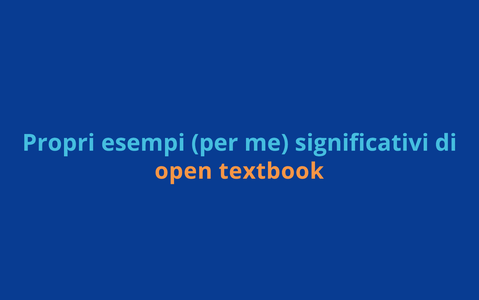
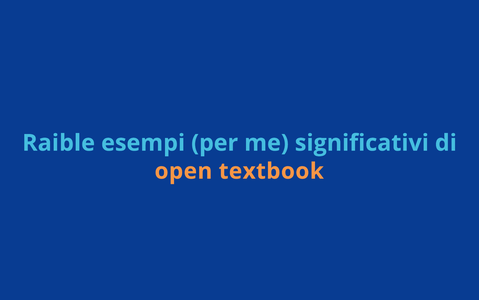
Propri: Propri -> Raible (59, 143)
